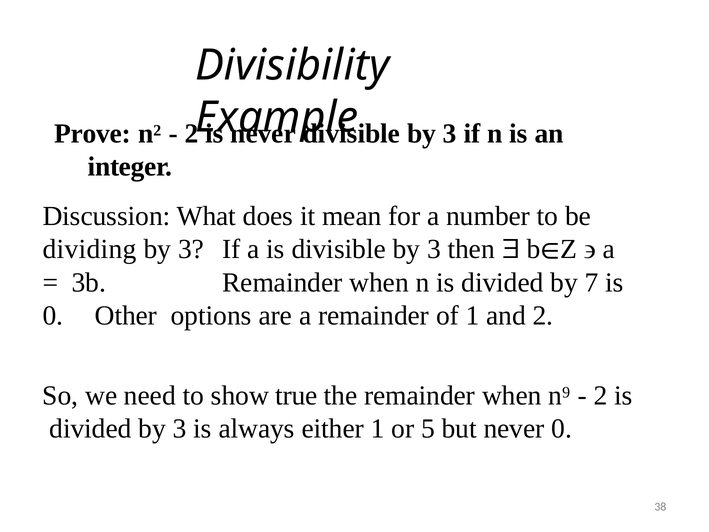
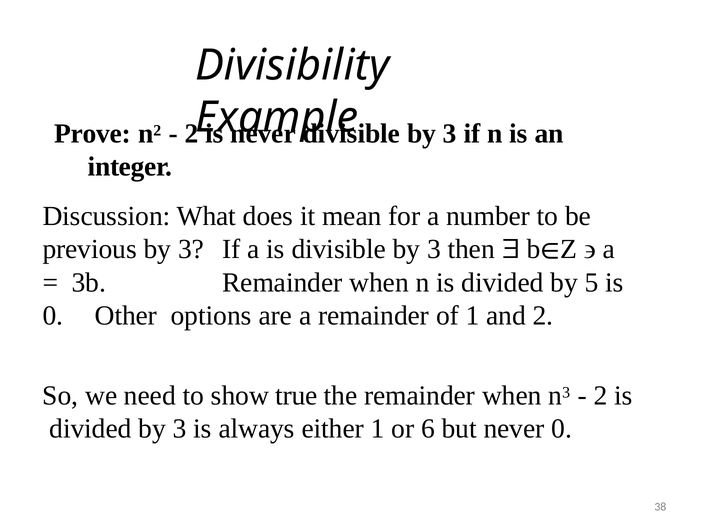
dividing: dividing -> previous (90, 249)
7: 7 -> 5 (592, 282)
n 9: 9 -> 3 (566, 392)
5: 5 -> 6 (428, 428)
